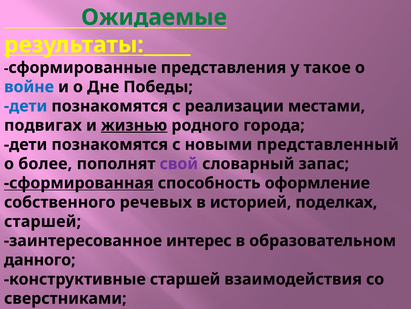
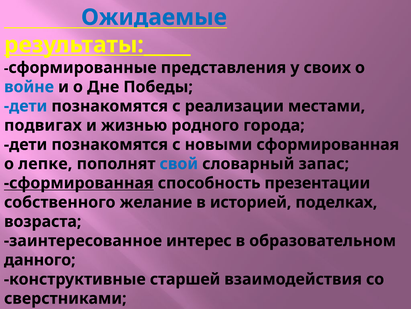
Ожидаемые colour: green -> blue (154, 17)
такое: такое -> своих (327, 68)
жизнью underline: present -> none (134, 125)
новыми представленный: представленный -> сформированная (328, 144)
о более: более -> лепке (45, 163)
свой colour: purple -> blue (179, 163)
оформление: оформление -> презентации (317, 183)
речевых: речевых -> желание (156, 202)
старшей: старшей -> возраста (43, 221)
